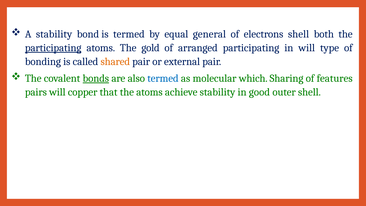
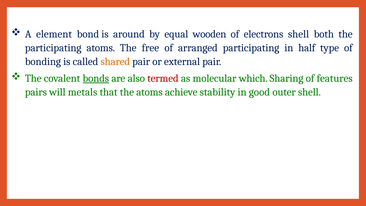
A stability: stability -> element (54, 34)
is termed: termed -> around (129, 34)
general: general -> wooden (210, 34)
participating underline: present -> none (53, 48)
gold: gold -> free (150, 48)
in will: will -> half (307, 48)
termed colour: blue -> red (163, 78)
copper: copper -> metals (83, 92)
